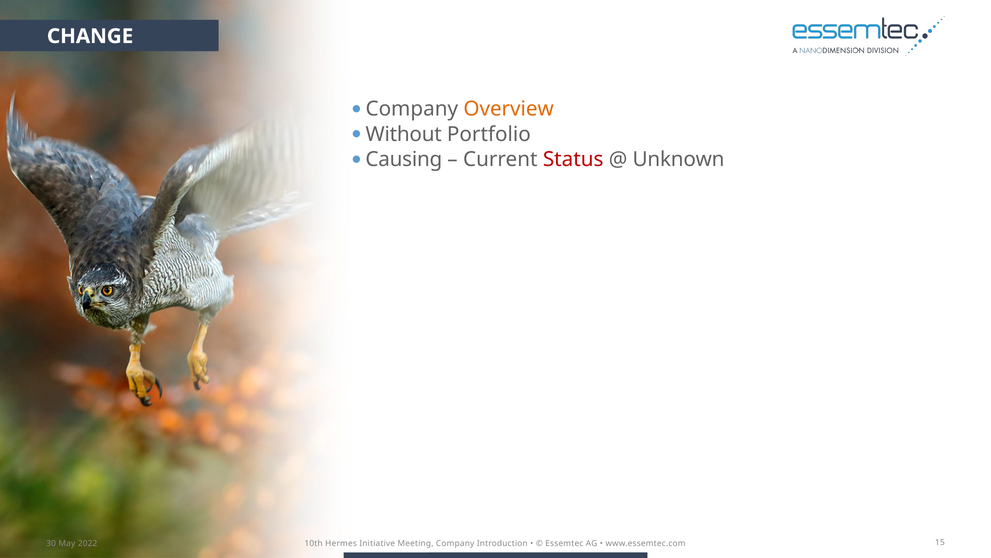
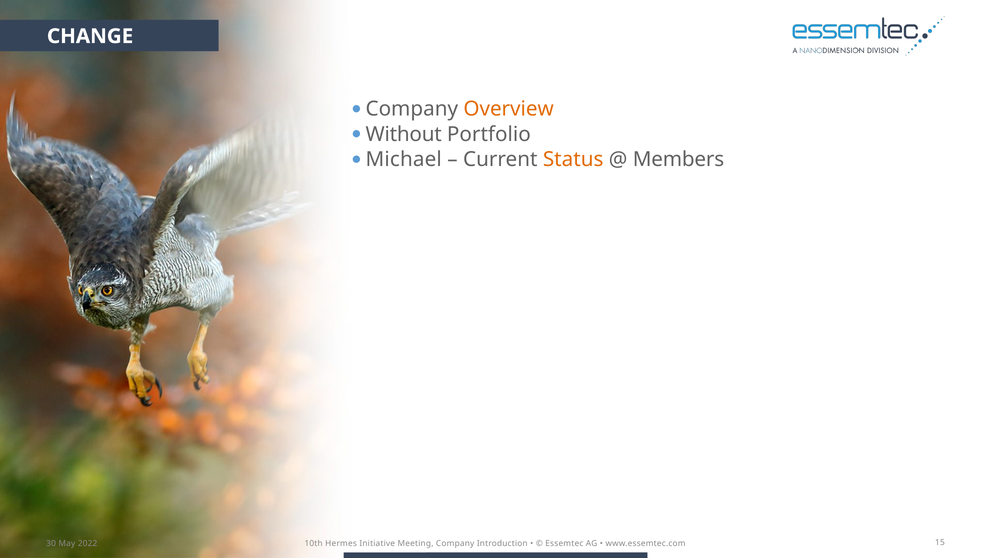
Causing: Causing -> Michael (404, 159)
Status colour: red -> orange (573, 159)
Unknown: Unknown -> Members (679, 159)
